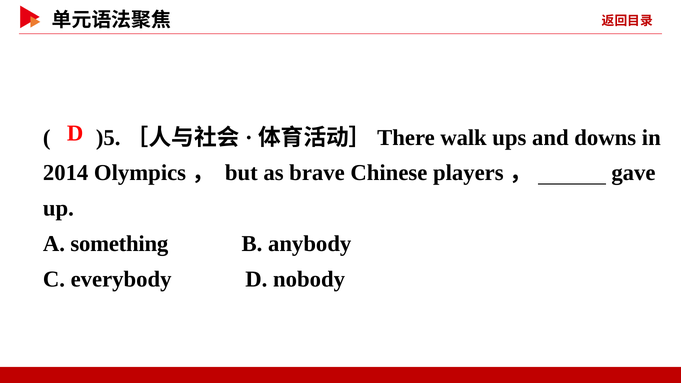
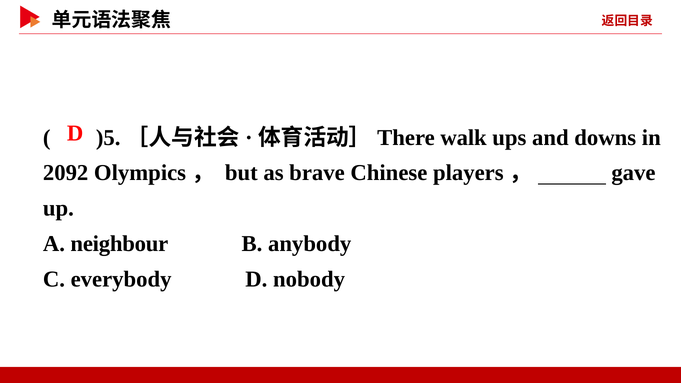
2014: 2014 -> 2092 (66, 173)
something: something -> neighbour (119, 244)
